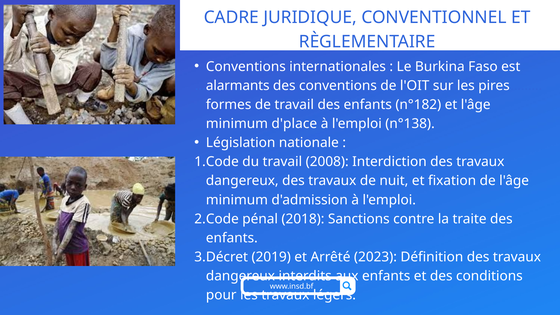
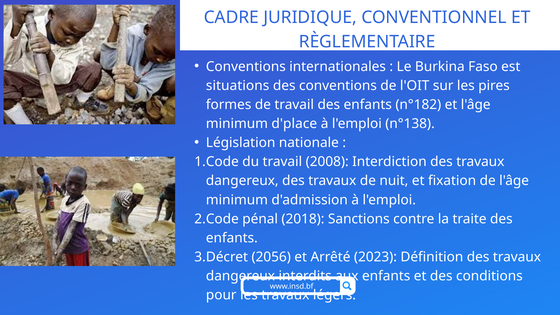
alarmants: alarmants -> situations (238, 86)
2019: 2019 -> 2056 (271, 257)
